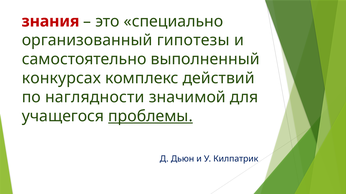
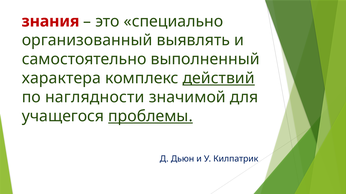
гипотезы: гипотезы -> выявлять (193, 40)
конкурсах: конкурсах -> характера (61, 78)
действий underline: none -> present (219, 78)
